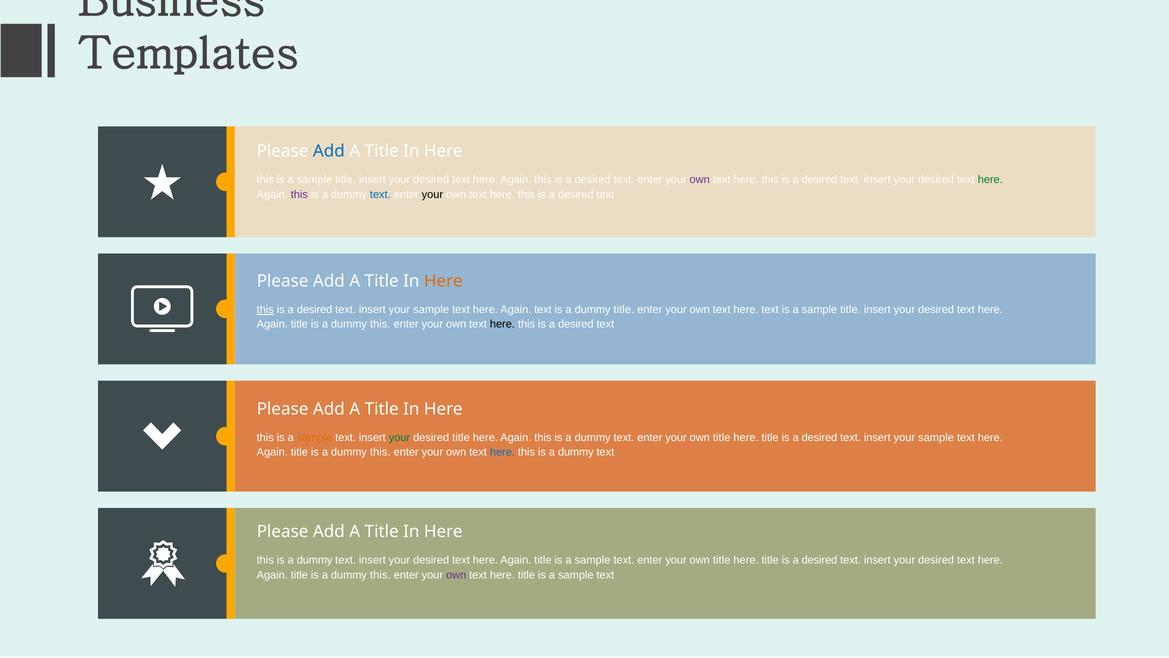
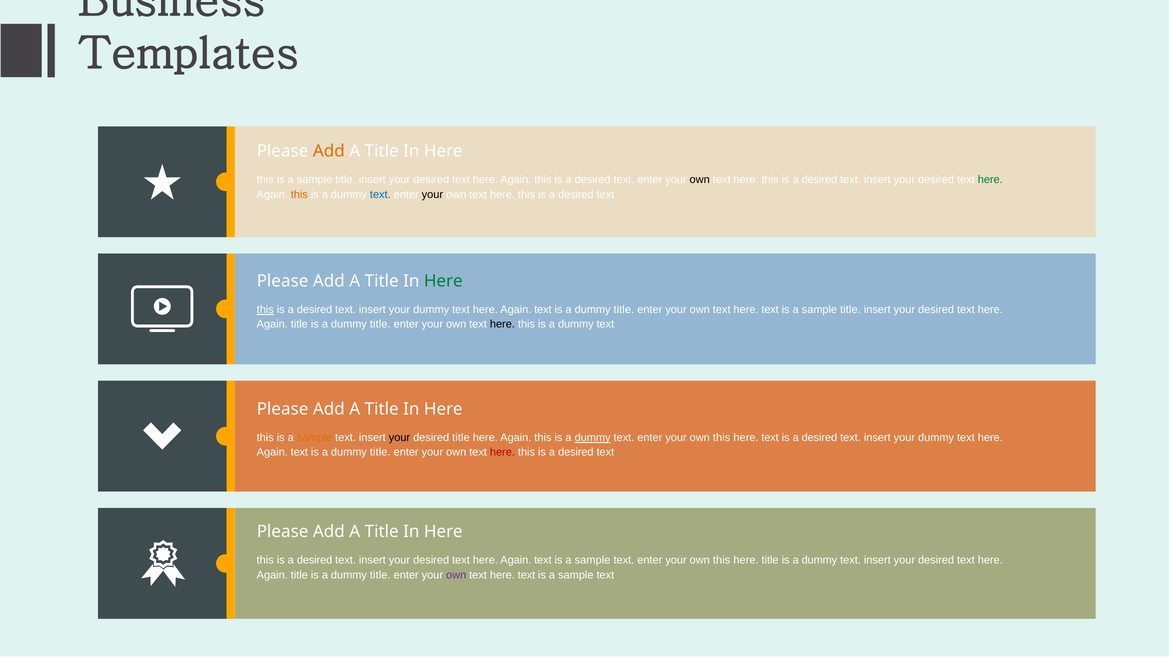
Add colour: blue -> orange (329, 151)
own colour: purple -> black (700, 180)
this colour: purple -> orange (299, 194)
Here colour: orange -> green (443, 281)
sample: sample -> dummy (431, 310)
this: this -> title (380, 324)
desired: desired -> dummy (576, 324)
your colour: green -> black (399, 437)
dummy underline: none -> present (593, 437)
title: title -> this (722, 437)
title: title -> text (770, 437)
sample: sample -> dummy (936, 437)
title: title -> text (299, 452)
this: this -> title (380, 452)
here colour: blue -> red (502, 452)
dummy: dummy -> desired (576, 452)
dummy: dummy -> desired (315, 560)
title: title -> text (543, 560)
title: title -> this (722, 560)
desired: desired -> dummy (819, 560)
this: this -> title (380, 575)
title: title -> text (527, 575)
